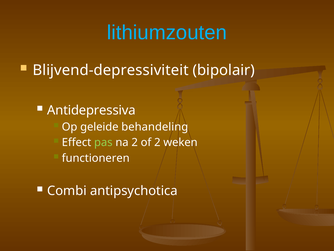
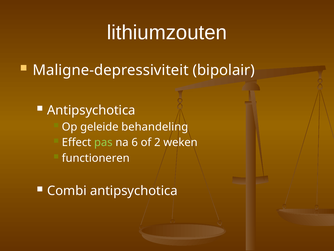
lithiumzouten colour: light blue -> white (167, 32)
Blijvend-depressiviteit: Blijvend-depressiviteit -> Maligne-depressiviteit (111, 70)
Antidepressiva: Antidepressiva -> Antipsychotica (91, 110)
na 2: 2 -> 6 (135, 142)
